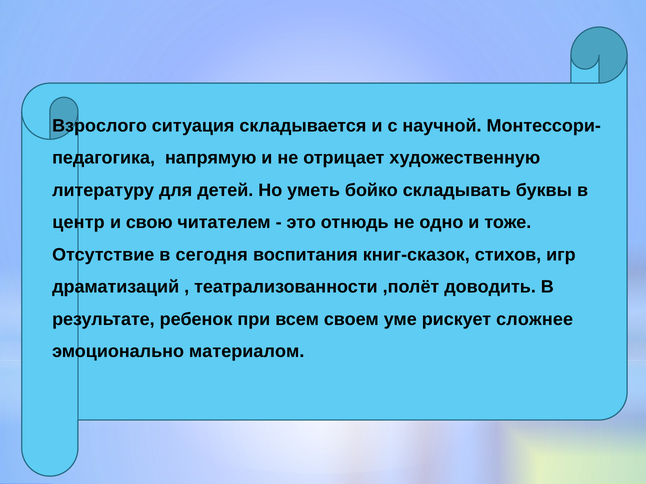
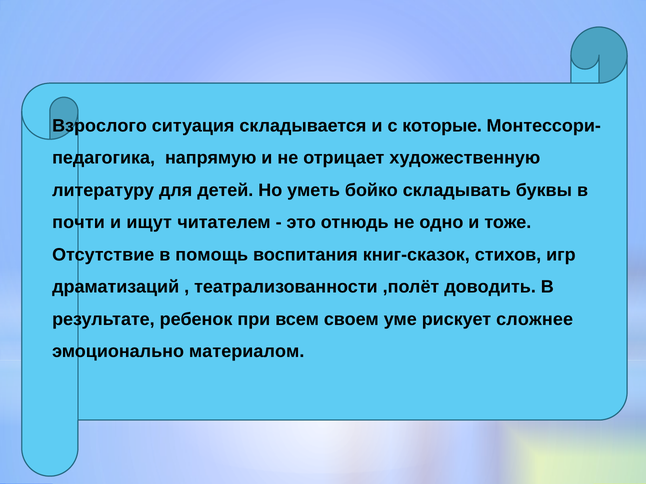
научной: научной -> которые (442, 126)
центр: центр -> почти (79, 223)
свою: свою -> ищут (149, 223)
сегодня: сегодня -> помощь (212, 255)
